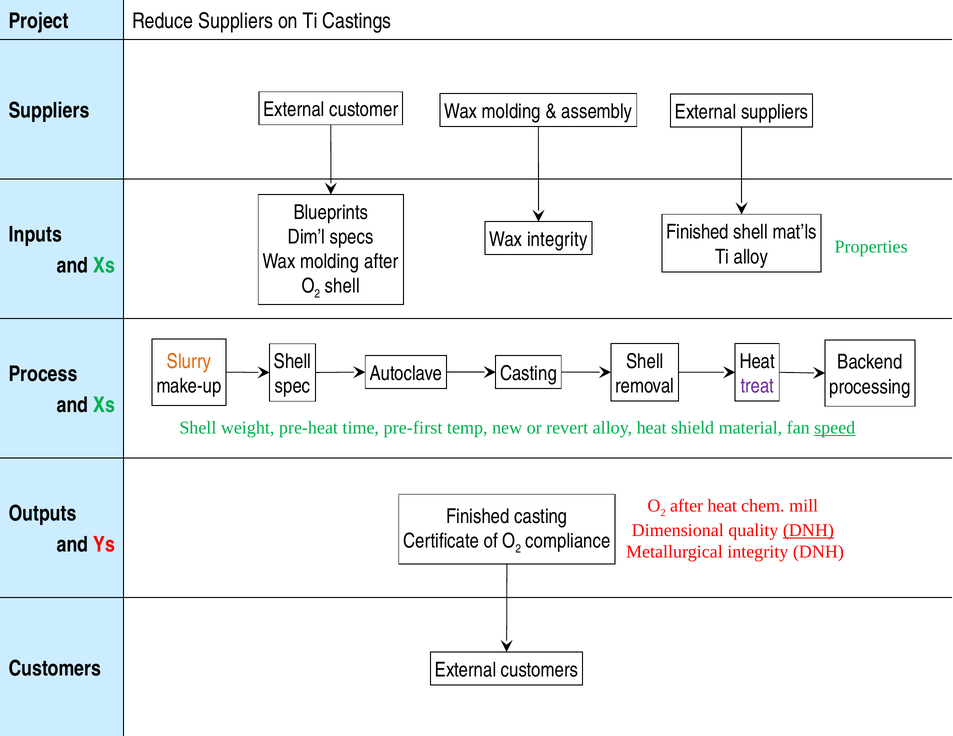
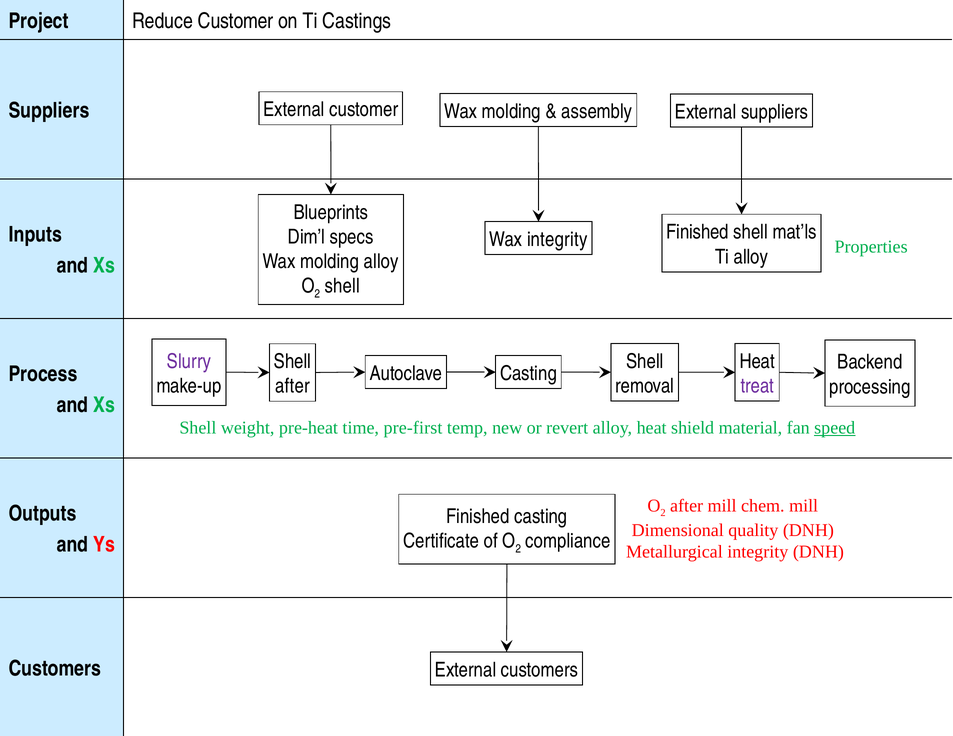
Reduce Suppliers: Suppliers -> Customer (236, 21)
molding after: after -> alloy (381, 262)
Slurry colour: orange -> purple (189, 362)
spec: spec -> after (292, 386)
after heat: heat -> mill (722, 506)
DNH underline: present -> none (808, 531)
